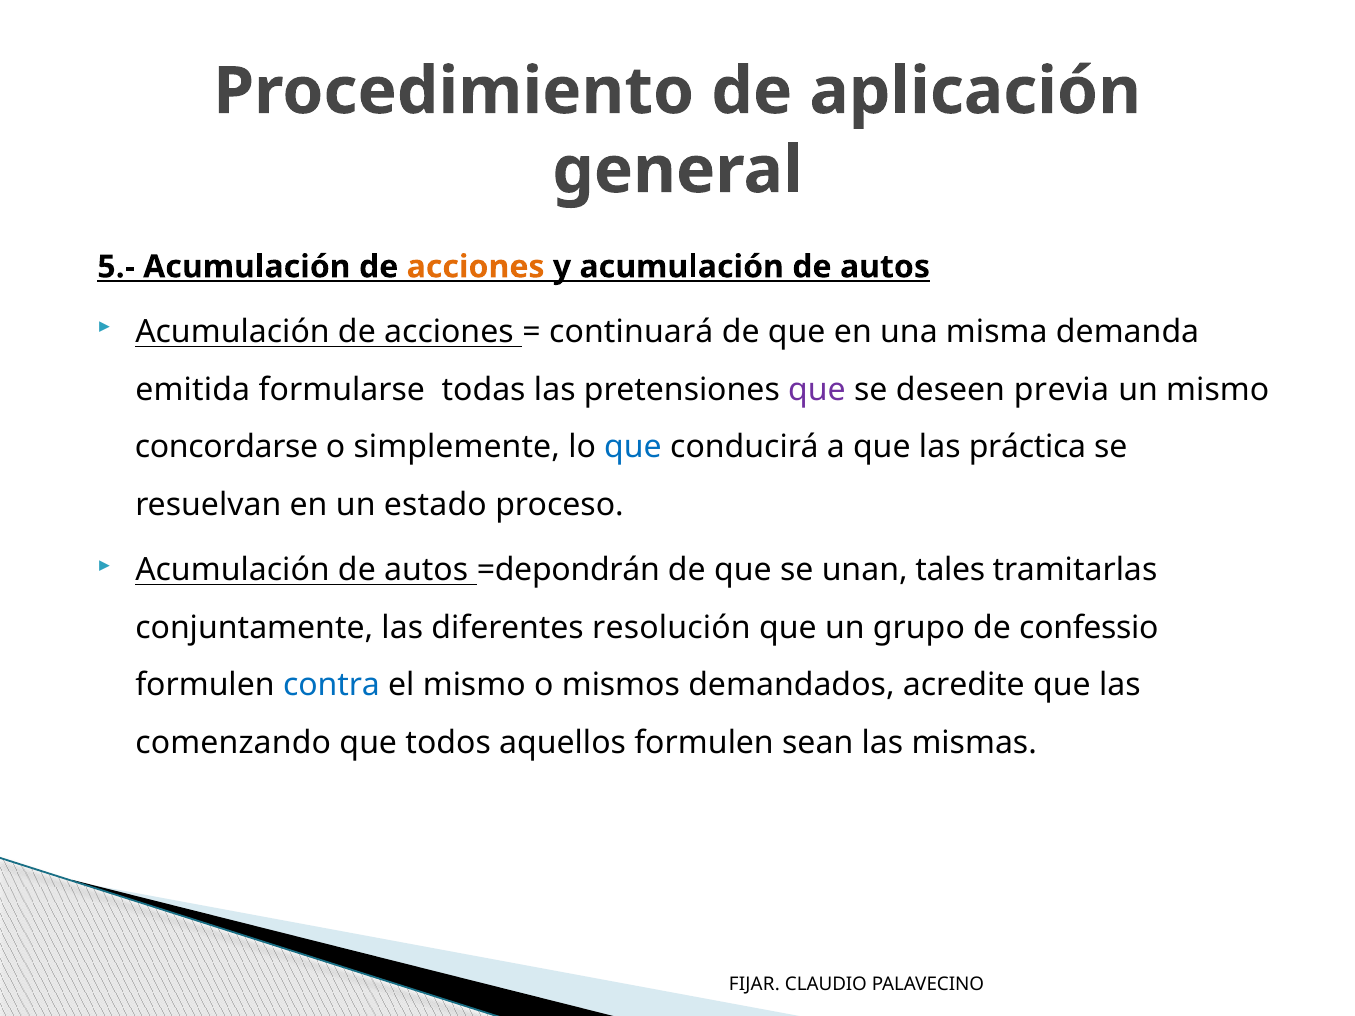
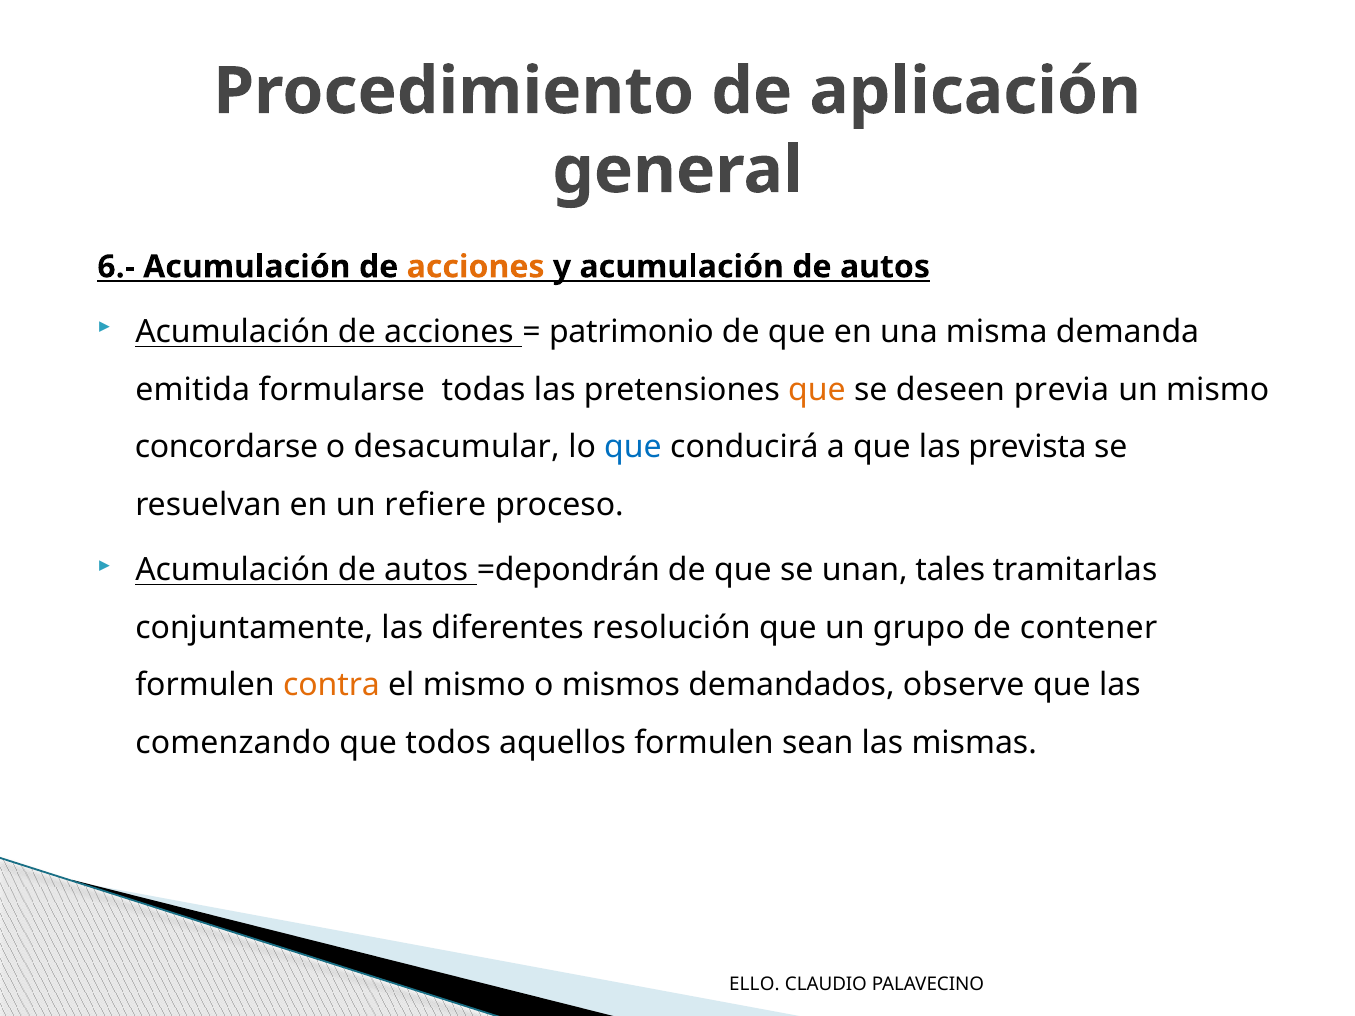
5.-: 5.- -> 6.- (116, 267)
continuará: continuará -> patrimonio (631, 332)
que colour: purple -> orange (817, 390)
simplemente: simplemente -> desacumular (457, 447)
práctica: práctica -> prevista (1027, 447)
estado: estado -> refiere (435, 505)
confessio: confessio -> contener (1089, 628)
contra colour: blue -> orange (331, 686)
acredite: acredite -> observe (964, 686)
FIJAR: FIJAR -> ELLO (754, 984)
